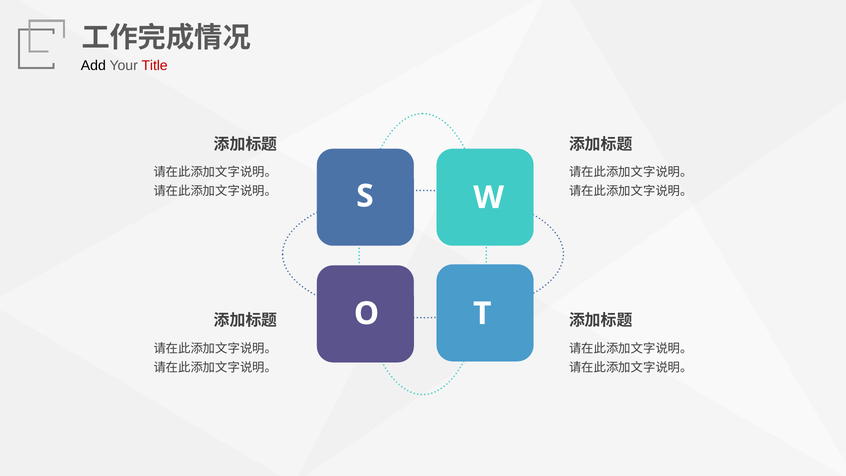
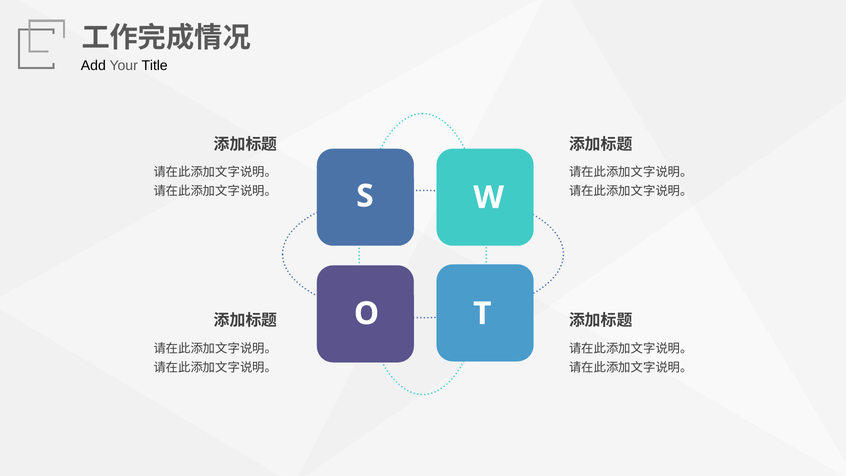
Title colour: red -> black (155, 65)
